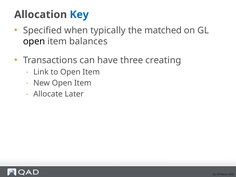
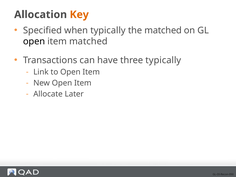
Key colour: blue -> orange (79, 15)
item balances: balances -> matched (88, 41)
three creating: creating -> typically (163, 60)
